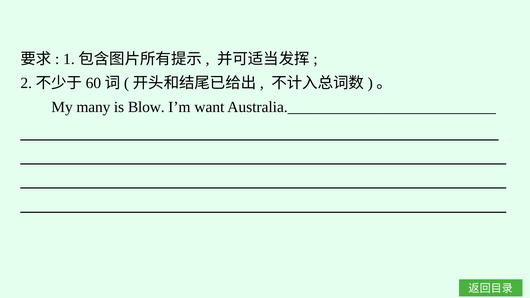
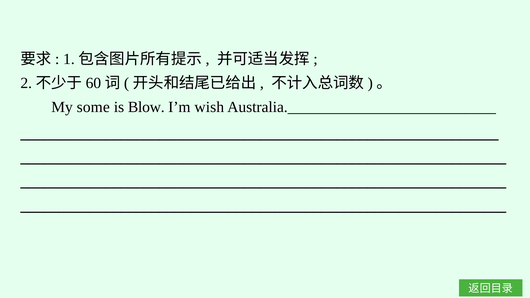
many: many -> some (93, 107)
want: want -> wish (209, 107)
